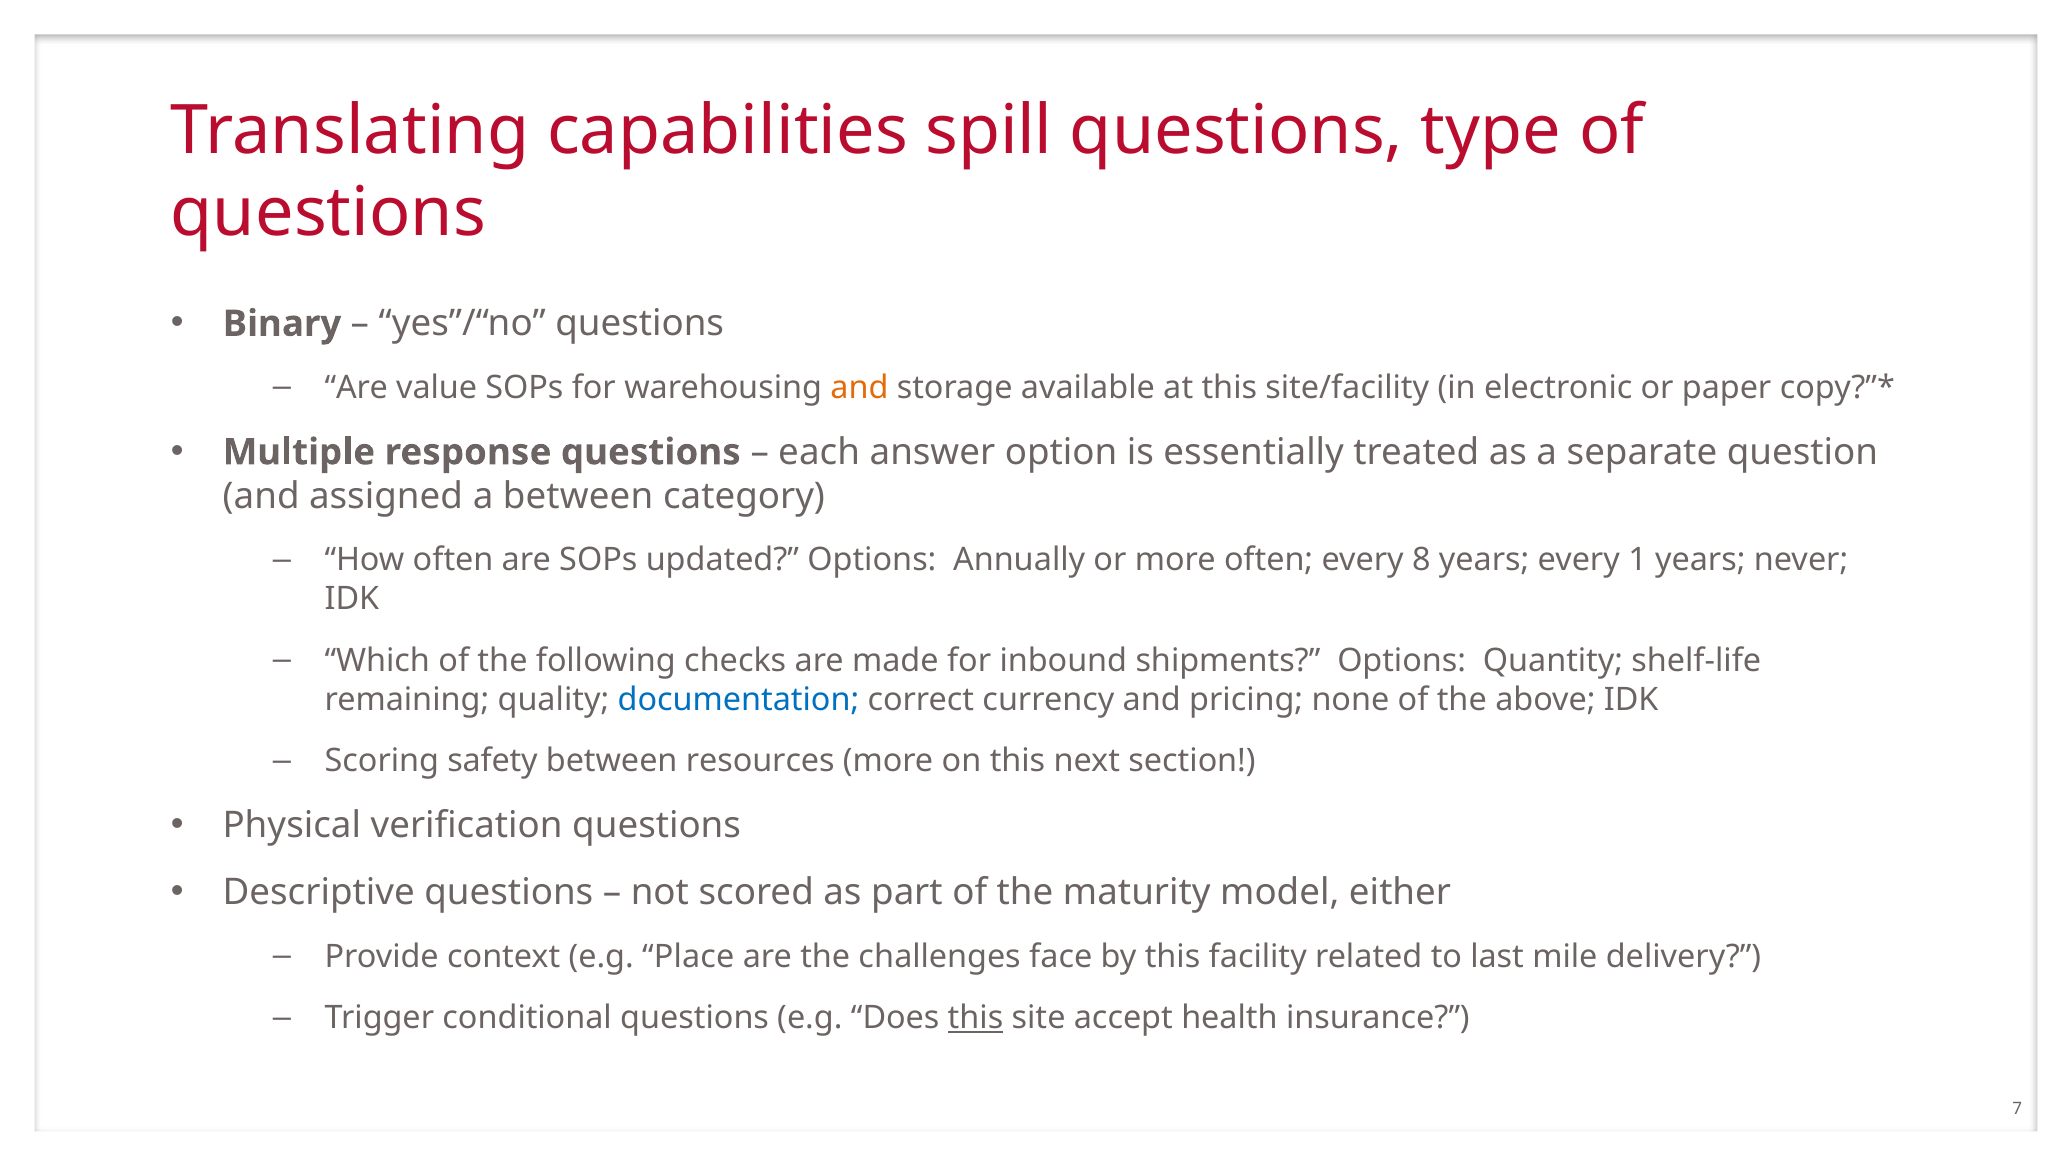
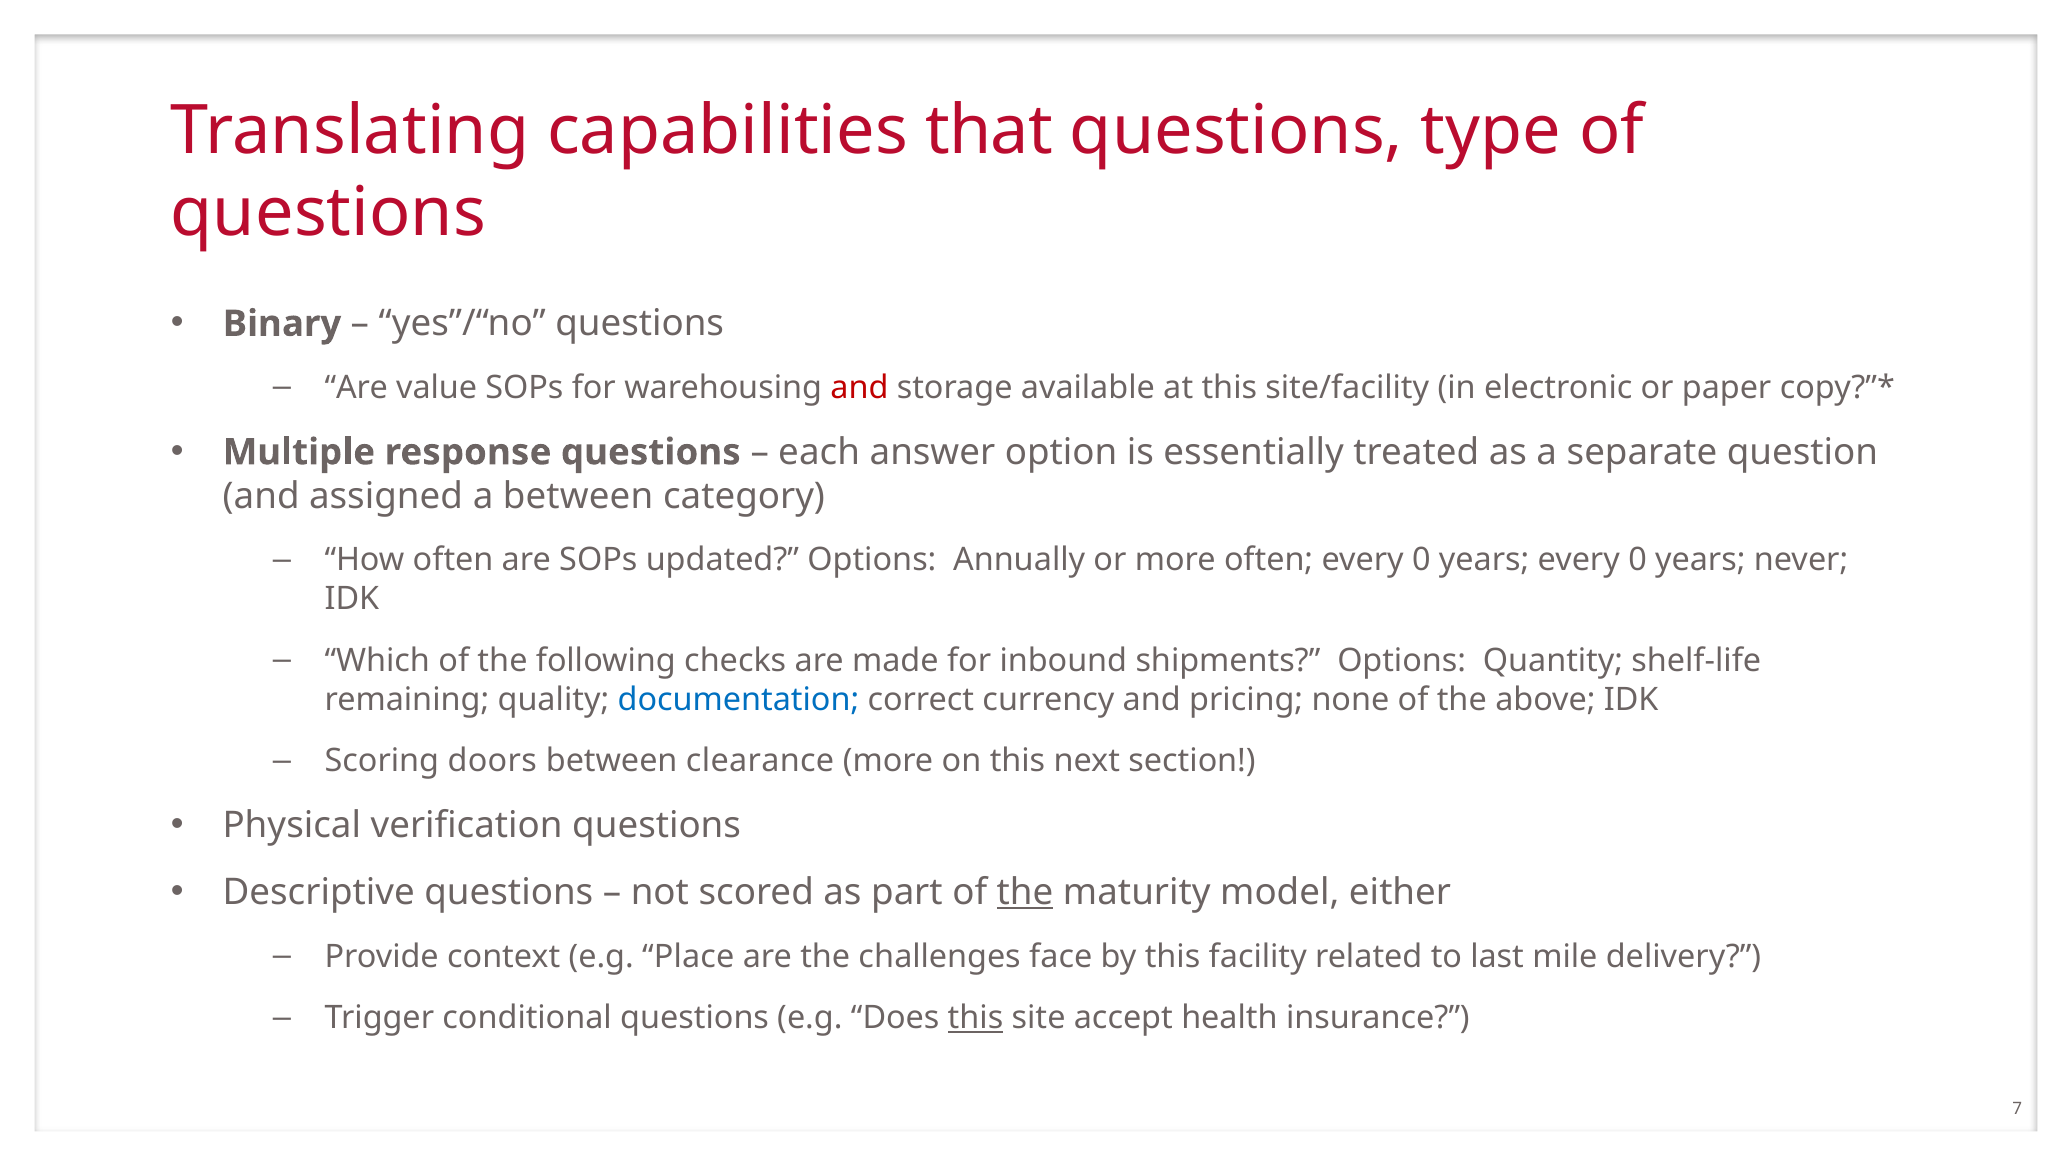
spill: spill -> that (989, 131)
and colour: orange -> red (859, 388)
often every 8: 8 -> 0 (1421, 560)
years every 1: 1 -> 0 (1638, 560)
safety: safety -> doors (492, 761)
resources: resources -> clearance (760, 761)
the underline: none -> present (1025, 893)
